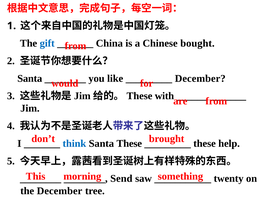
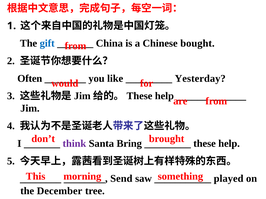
Santa: Santa -> Often (30, 79)
December: December -> Yesterday (200, 79)
with: with -> help (164, 96)
think colour: blue -> purple (74, 144)
Santa These: These -> Bring (129, 144)
twenty: twenty -> played (229, 179)
